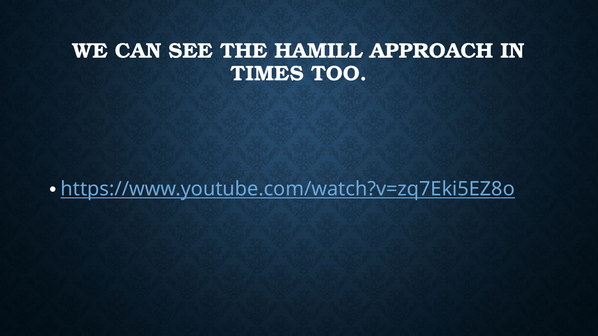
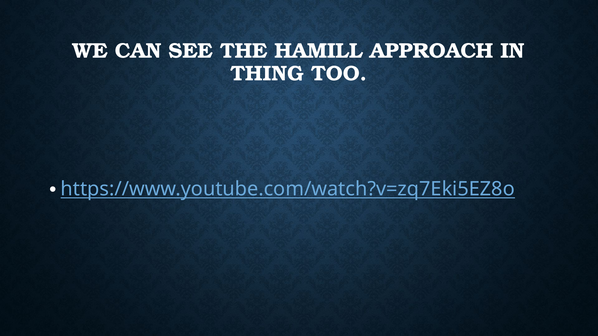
TIMES: TIMES -> THING (267, 74)
